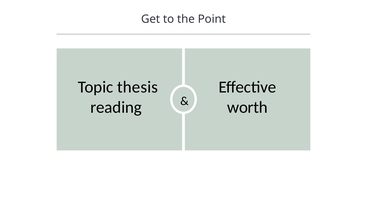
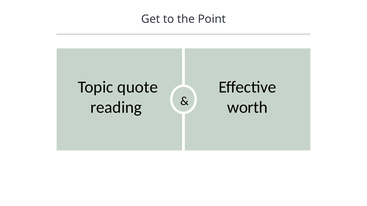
thesis: thesis -> quote (138, 87)
